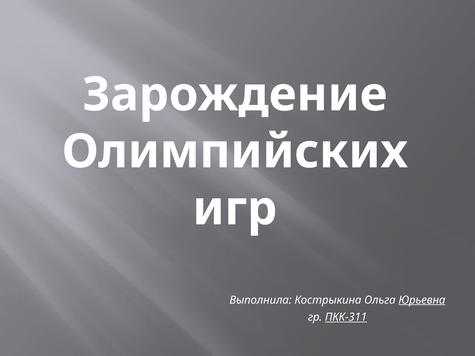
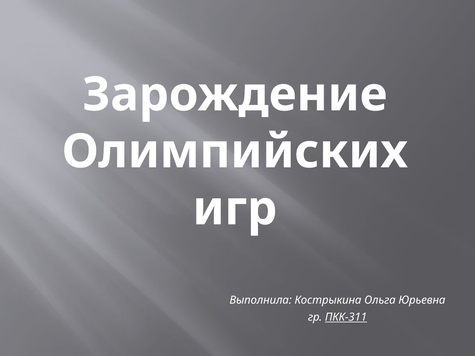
Юрьевна underline: present -> none (422, 300)
